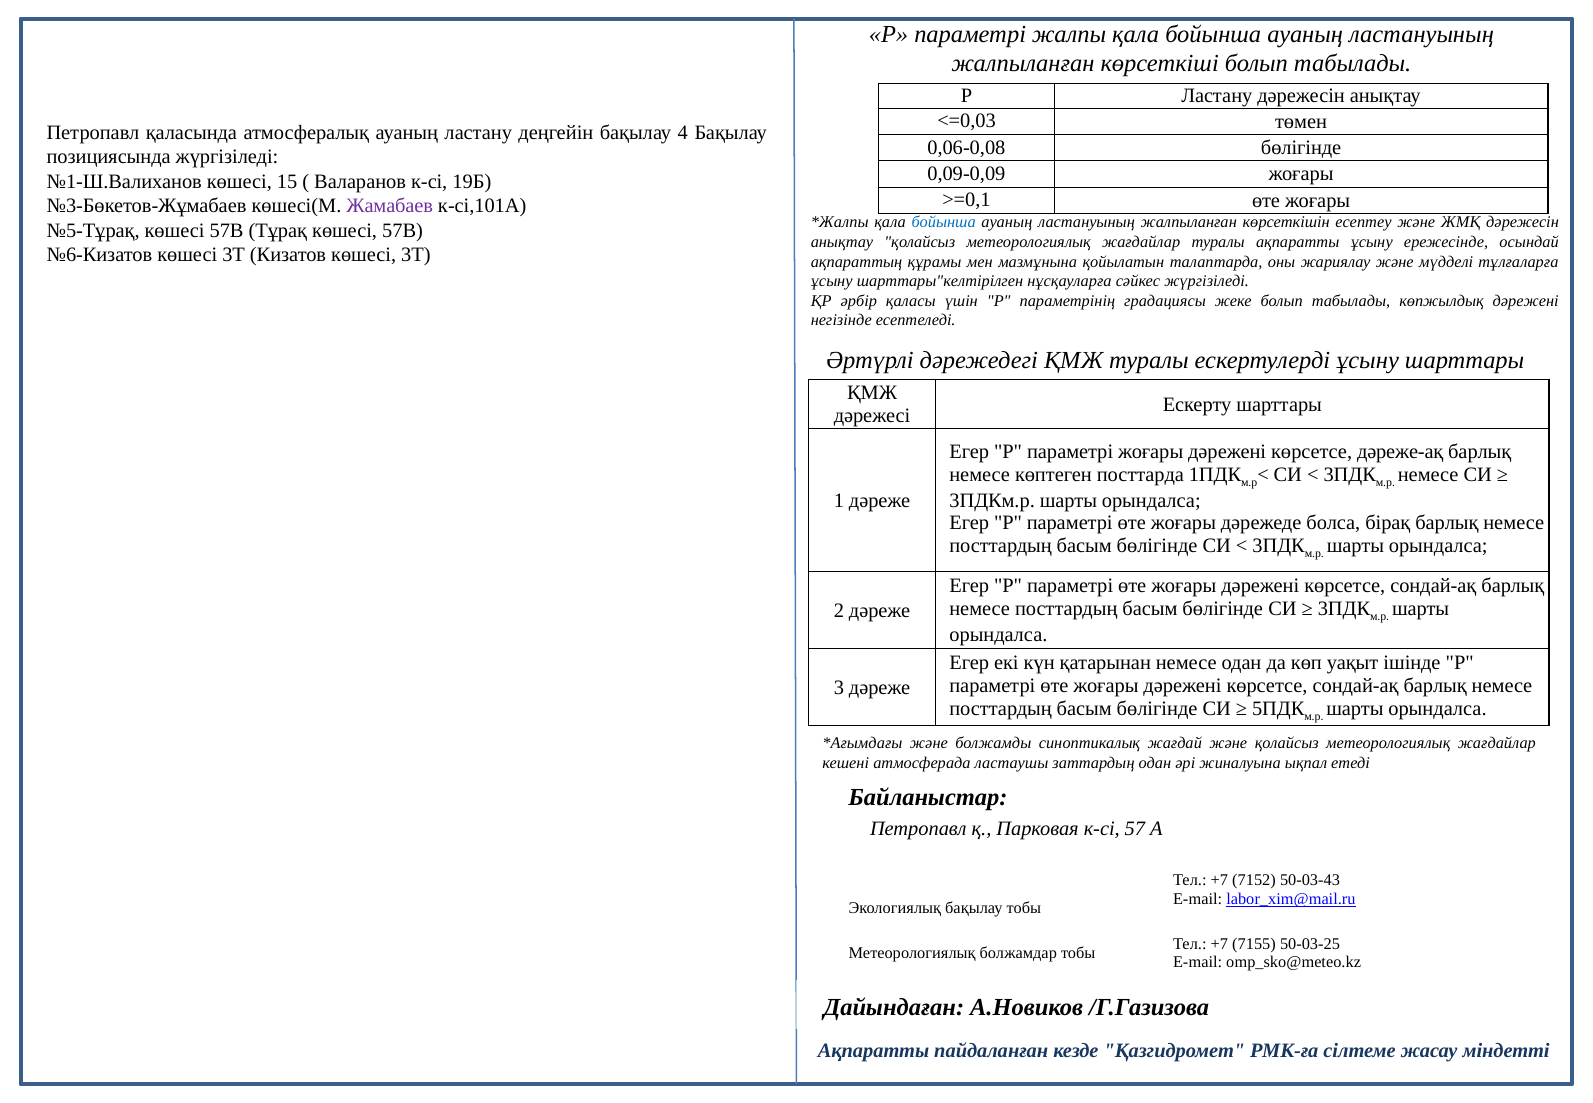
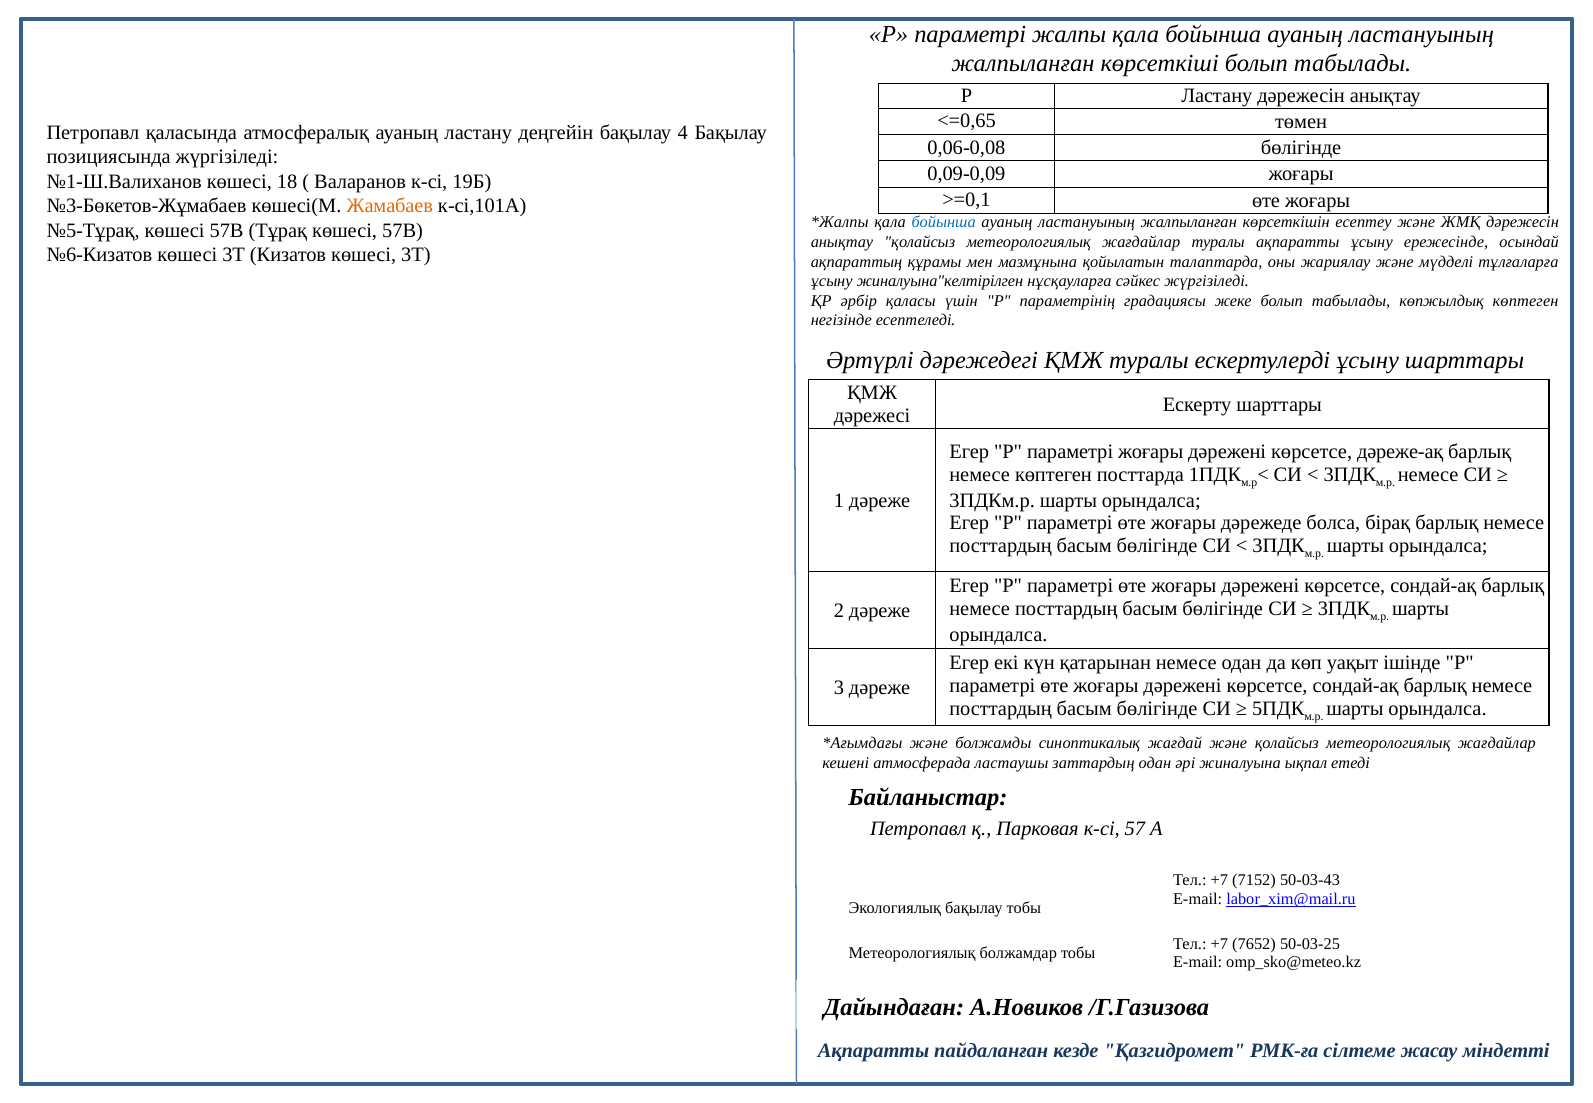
<=0,03: <=0,03 -> <=0,65 (967, 121)
15: 15 -> 18 (287, 181)
Жамабаев colour: purple -> orange (390, 206)
шарттары"келтірілген: шарттары"келтірілген -> жиналуына"келтірілген (940, 281)
көпжылдық дәрежені: дәрежені -> көптеген (1526, 301)
7155: 7155 -> 7652 (1254, 944)
